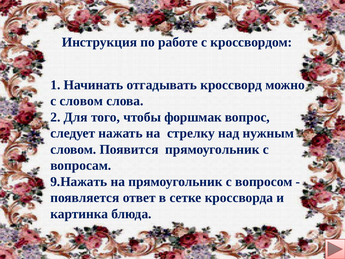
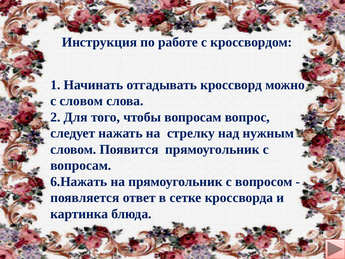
чтобы форшмак: форшмак -> вопросам (193, 117)
9.Нажать: 9.Нажать -> 6.Нажать (79, 181)
